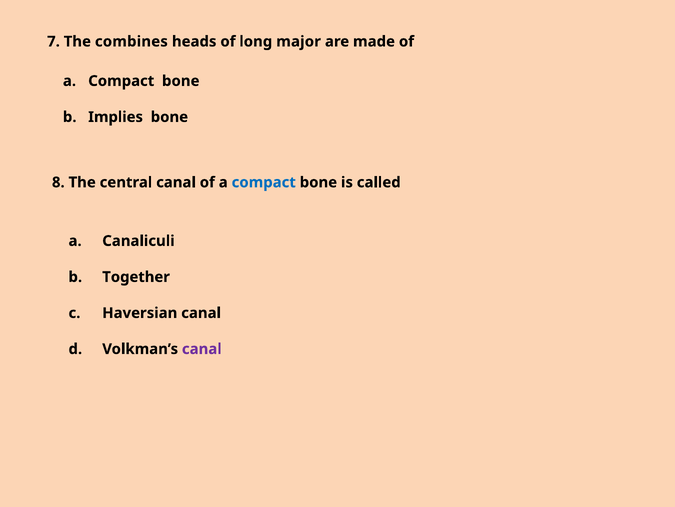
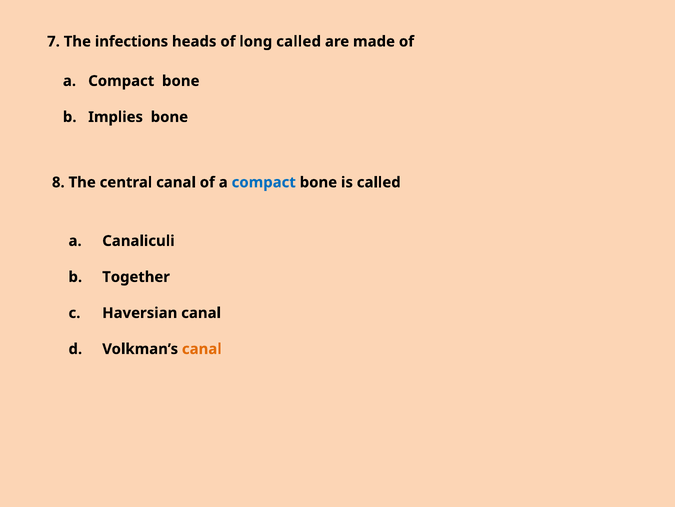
combines: combines -> infections (131, 41)
long major: major -> called (299, 41)
canal colour: purple -> orange (202, 349)
